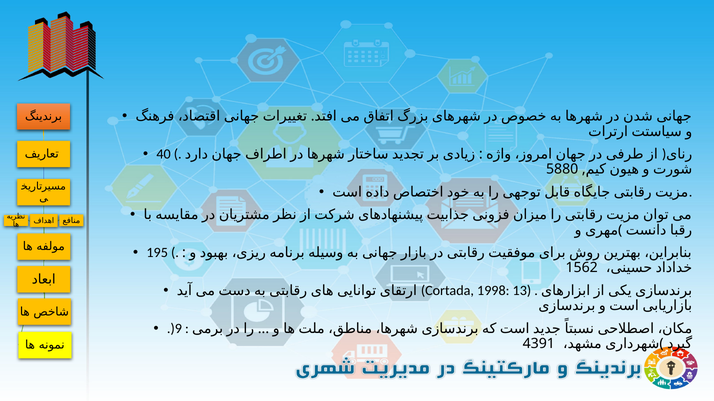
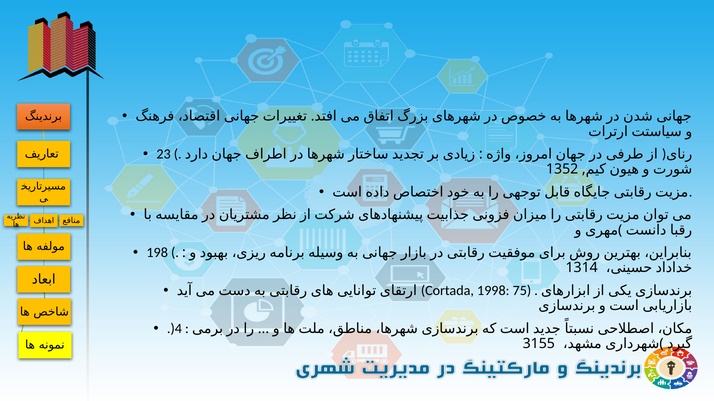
40: 40 -> 23 (164, 154)
5880: 5880 -> 1352 (562, 170)
195: 195 -> 198 (157, 253)
1562: 1562 -> 1314 (582, 268)
13: 13 -> 75 (522, 291)
.)9: .)9 -> .)4 (174, 329)
4391: 4391 -> 3155 (539, 344)
